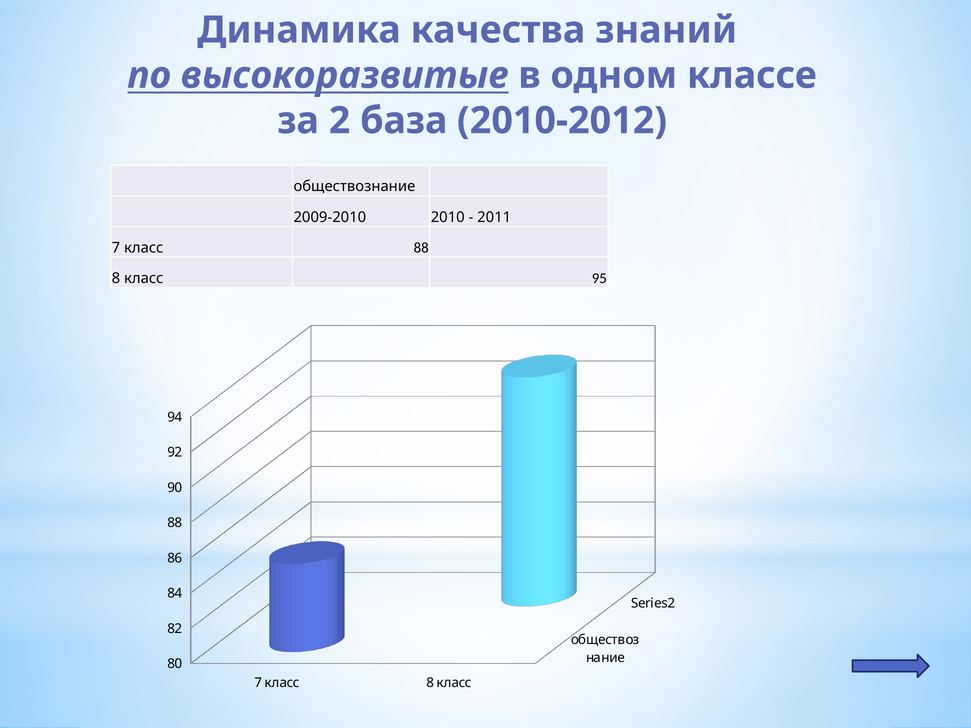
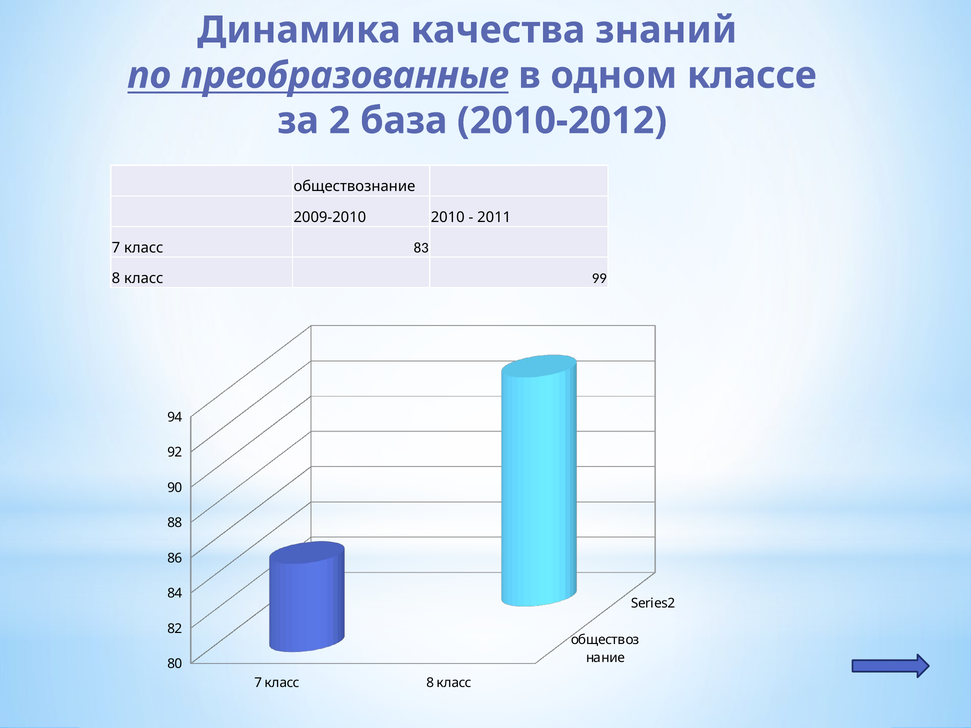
высокоразвитые: высокоразвитые -> преобразованные (345, 75)
88: 88 -> 83 (421, 248)
95: 95 -> 99 (599, 279)
